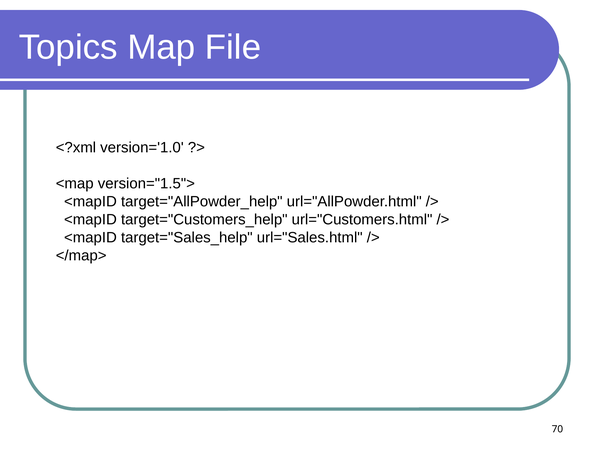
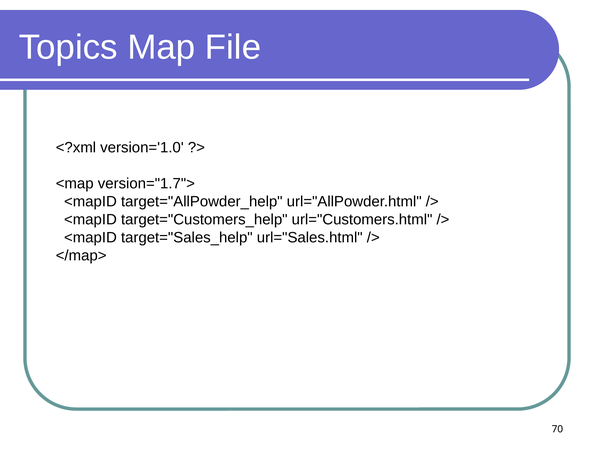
version="1.5">: version="1.5"> -> version="1.7"> (146, 184)
